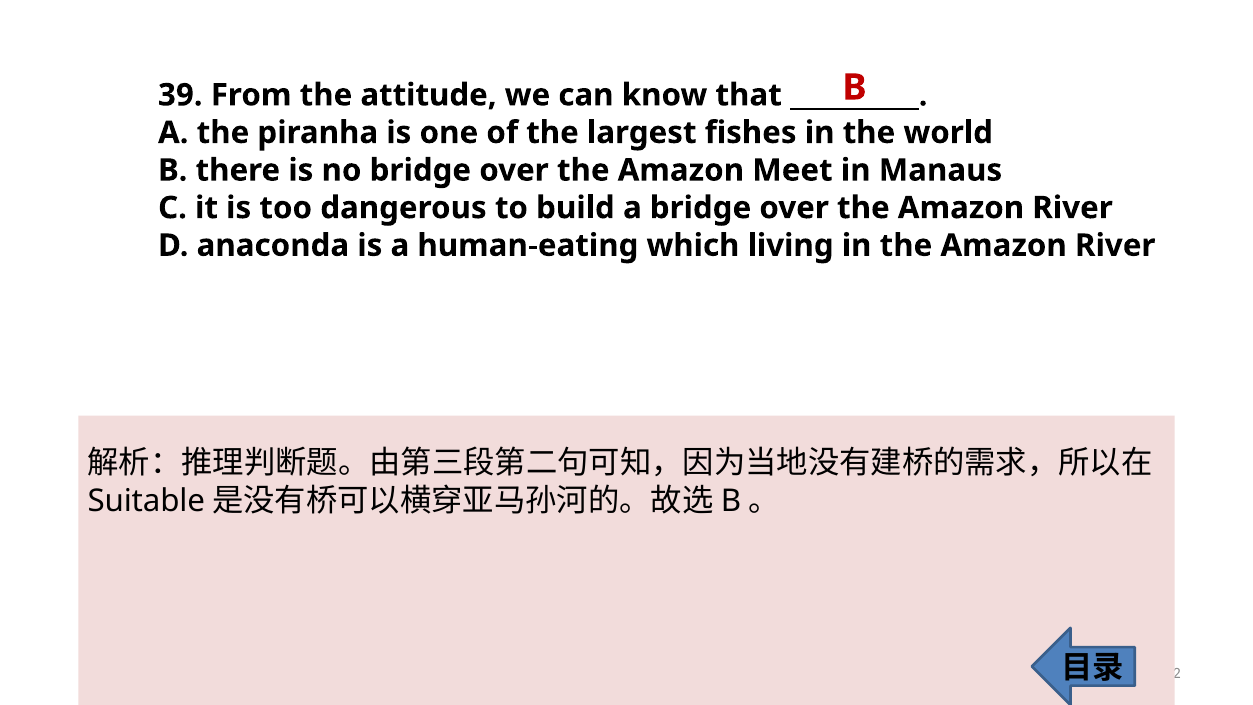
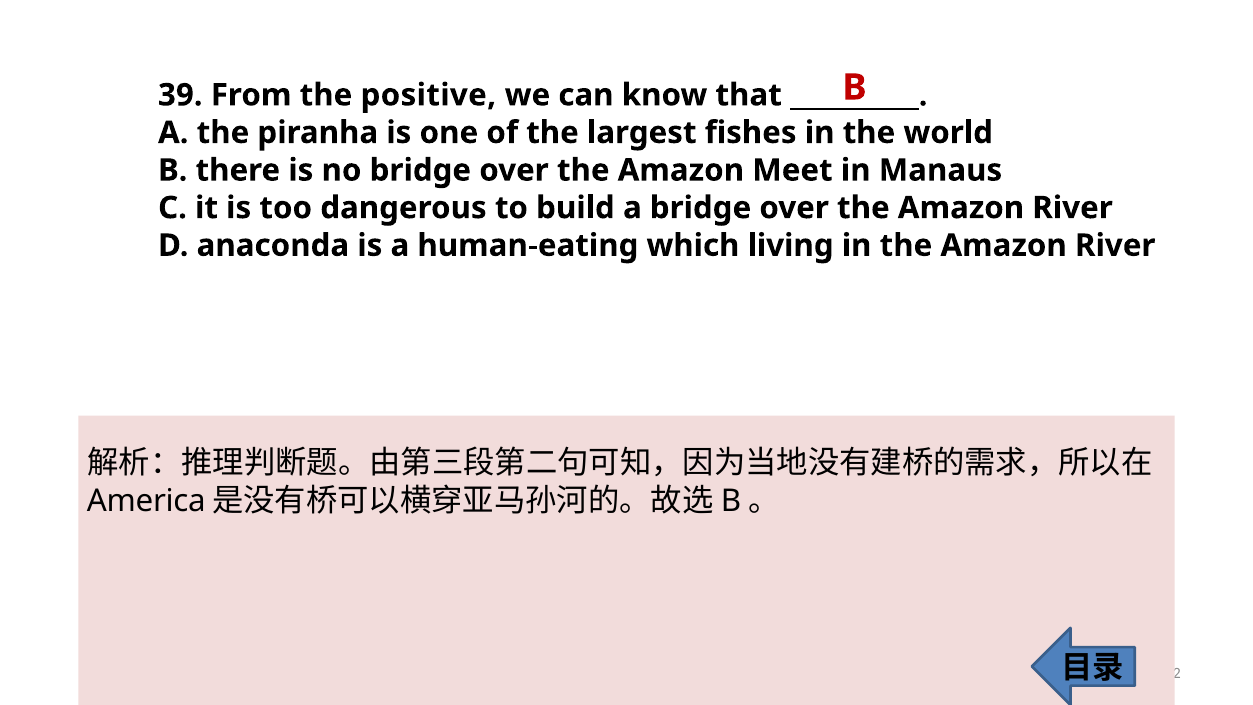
attitude: attitude -> positive (428, 95)
Suitable: Suitable -> America (146, 501)
